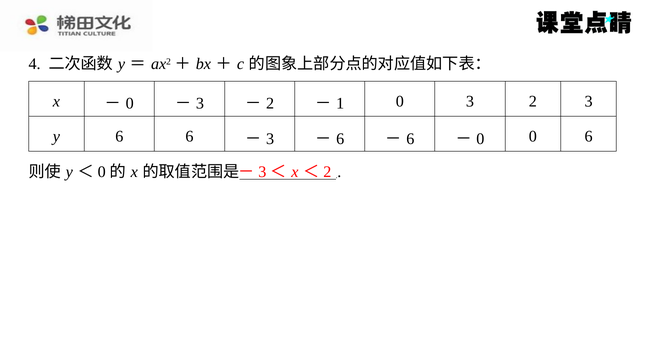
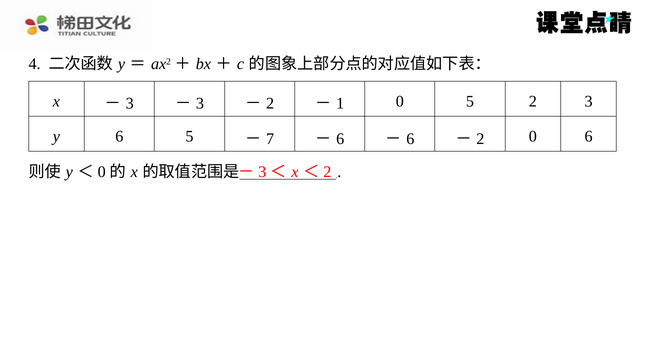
0: 0 -> 3 (130, 104)
0 3: 3 -> 5 (470, 101)
6 6: 6 -> 5 (190, 136)
3: 3 -> 7 (270, 139)
0: 0 -> 2 (480, 139)
